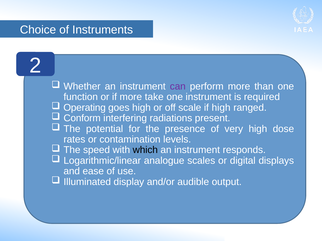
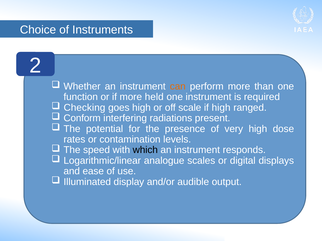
can colour: purple -> orange (178, 87)
take: take -> held (154, 97)
Operating: Operating -> Checking (84, 108)
